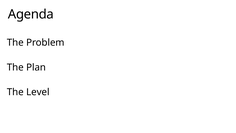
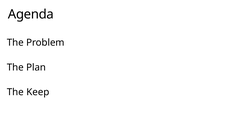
Level: Level -> Keep (38, 92)
